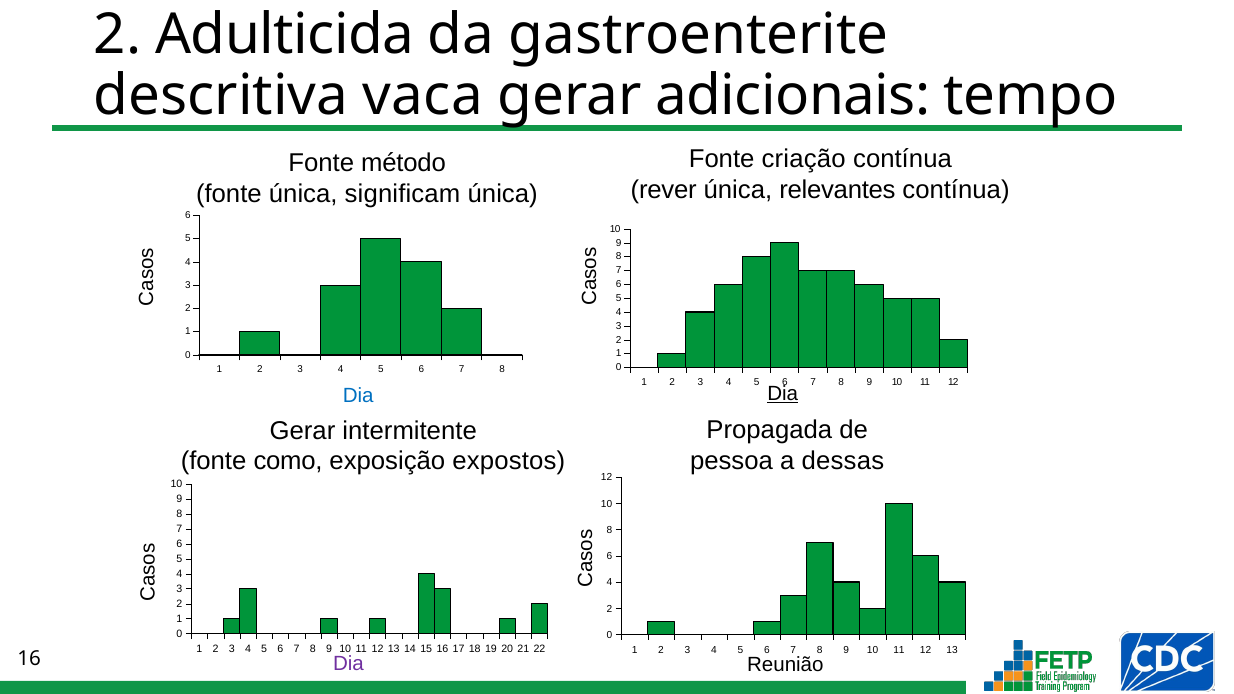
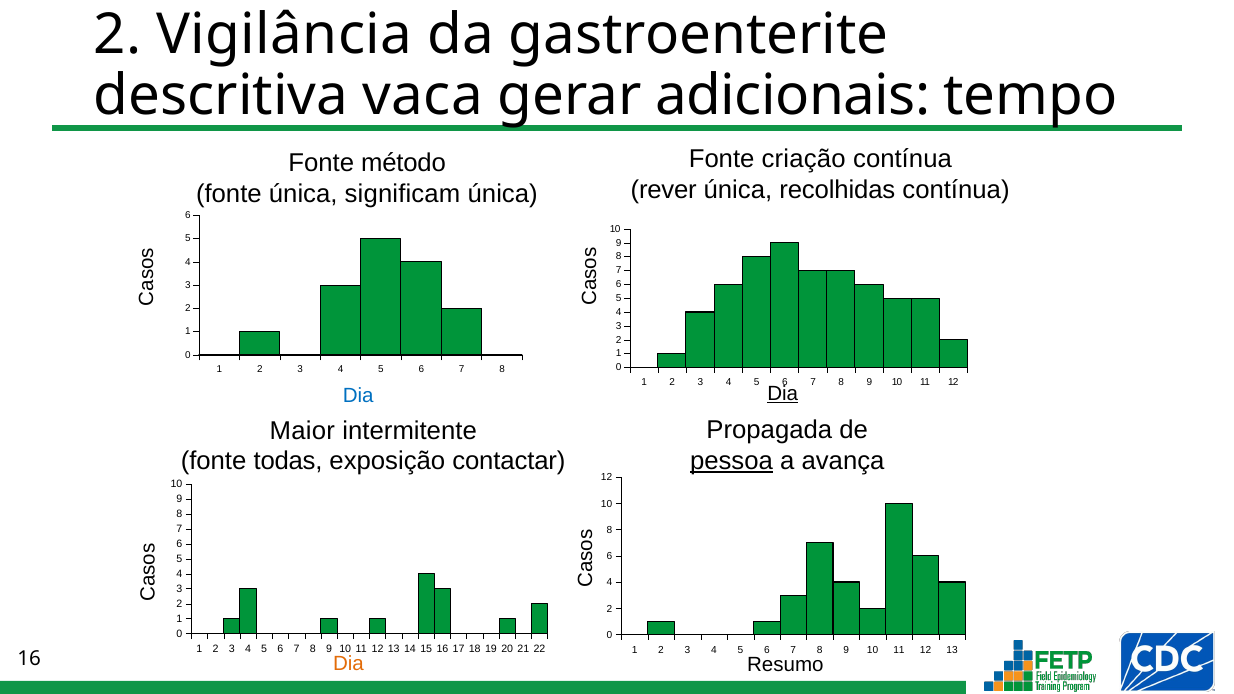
Adulticida: Adulticida -> Vigilância (284, 35)
relevantes: relevantes -> recolhidas (837, 190)
Gerar: Gerar -> Maior (302, 431)
pessoa underline: none -> present (731, 461)
dessas: dessas -> avança (843, 461)
como: como -> todas (288, 462)
expostos: expostos -> contactar (509, 462)
Dia colour: purple -> orange (348, 663)
Reunião: Reunião -> Resumo (785, 665)
